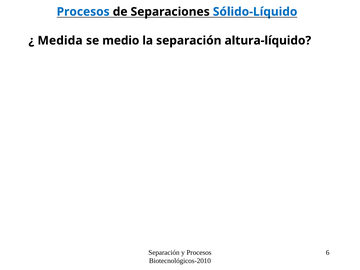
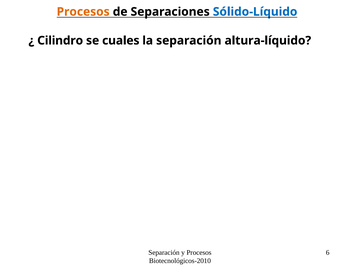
Procesos colour: blue -> orange (83, 12)
Medida: Medida -> Cilindro (60, 41)
medio: medio -> cuales (121, 41)
